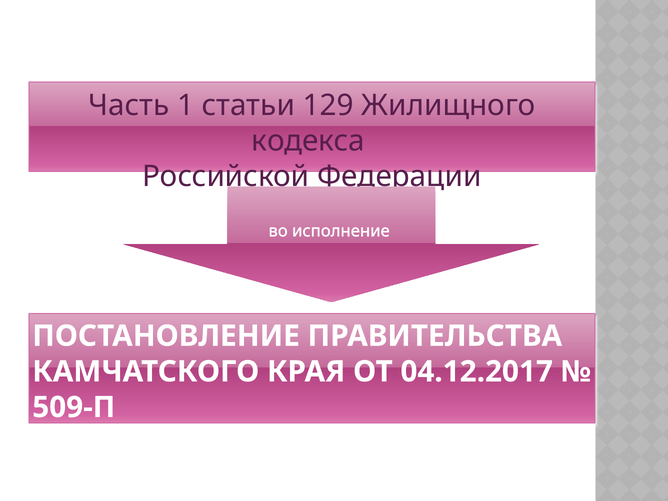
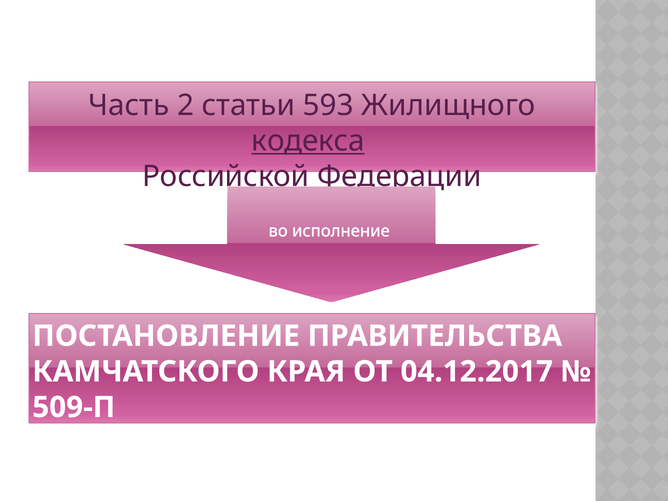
1: 1 -> 2 (186, 105)
129: 129 -> 593 (328, 105)
кодекса underline: none -> present (308, 141)
